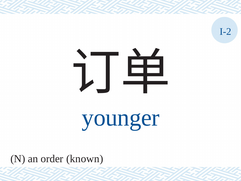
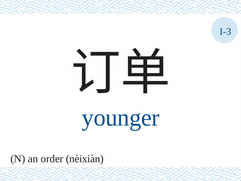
I-2: I-2 -> I-3 (225, 32)
known: known -> nèixiàn (85, 159)
